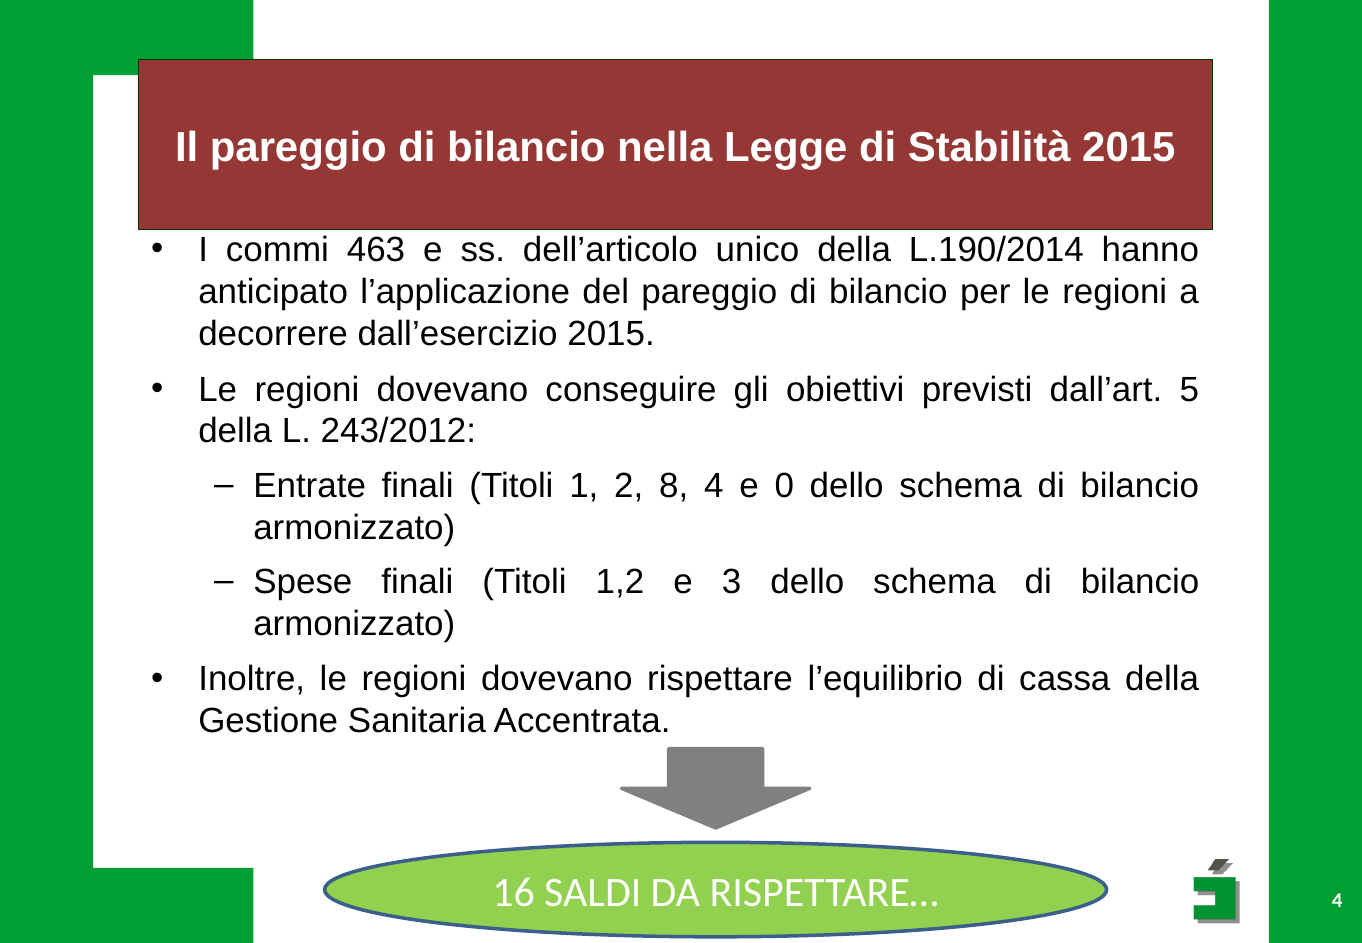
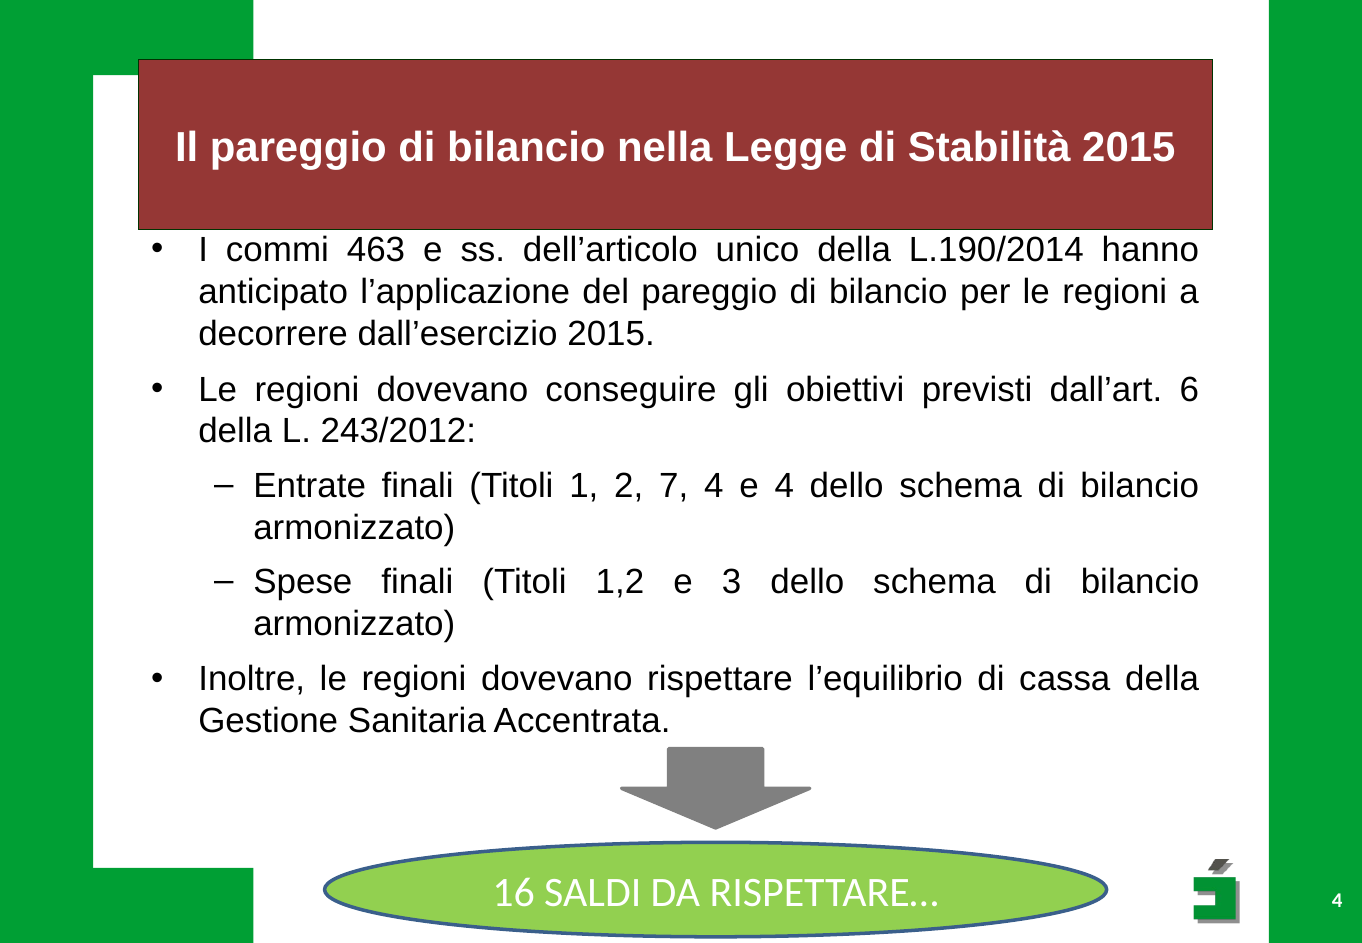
5: 5 -> 6 (1189, 389)
8: 8 -> 7 (674, 486)
e 0: 0 -> 4 (784, 486)
